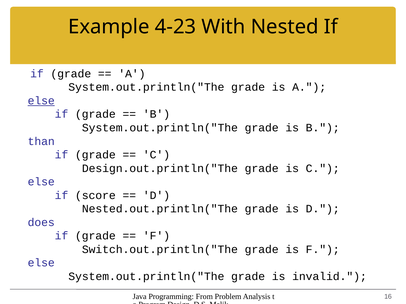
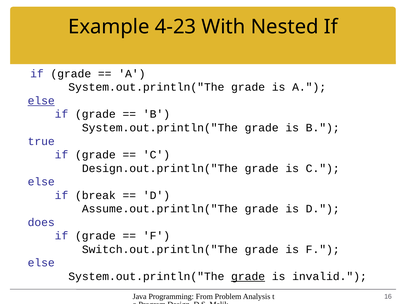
than: than -> true (41, 142)
score: score -> break (95, 196)
Nested.out.println("The: Nested.out.println("The -> Assume.out.println("The (160, 209)
grade underline: none -> present (248, 277)
